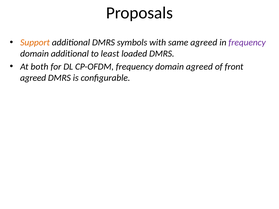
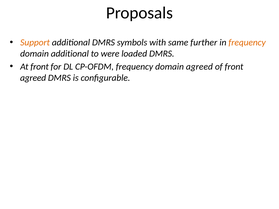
same agreed: agreed -> further (204, 43)
frequency colour: purple -> orange (247, 43)
least: least -> were (110, 54)
At both: both -> front (40, 67)
